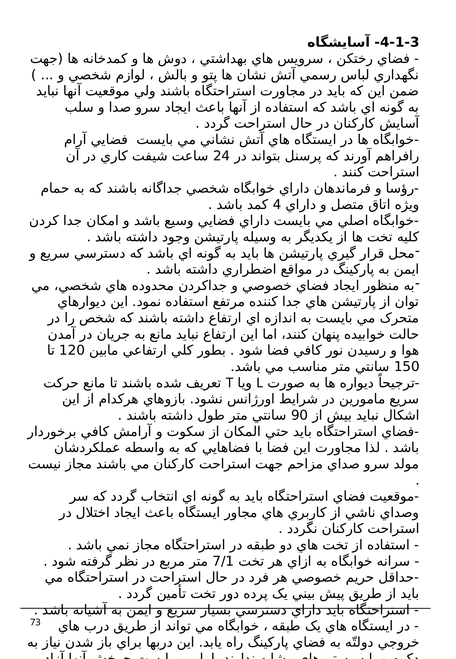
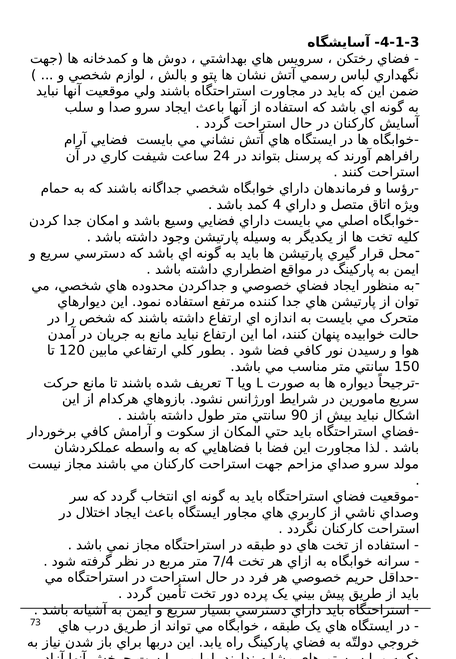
7/1: 7/1 -> 7/4 (223, 561)
